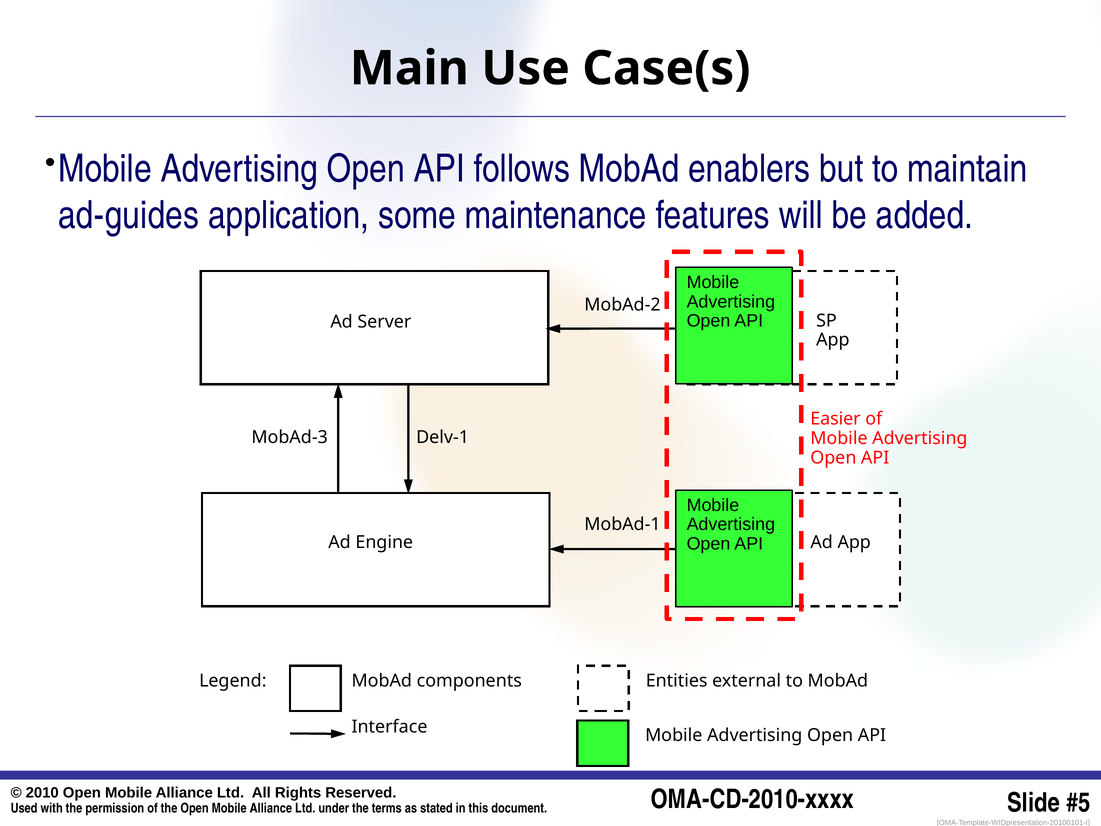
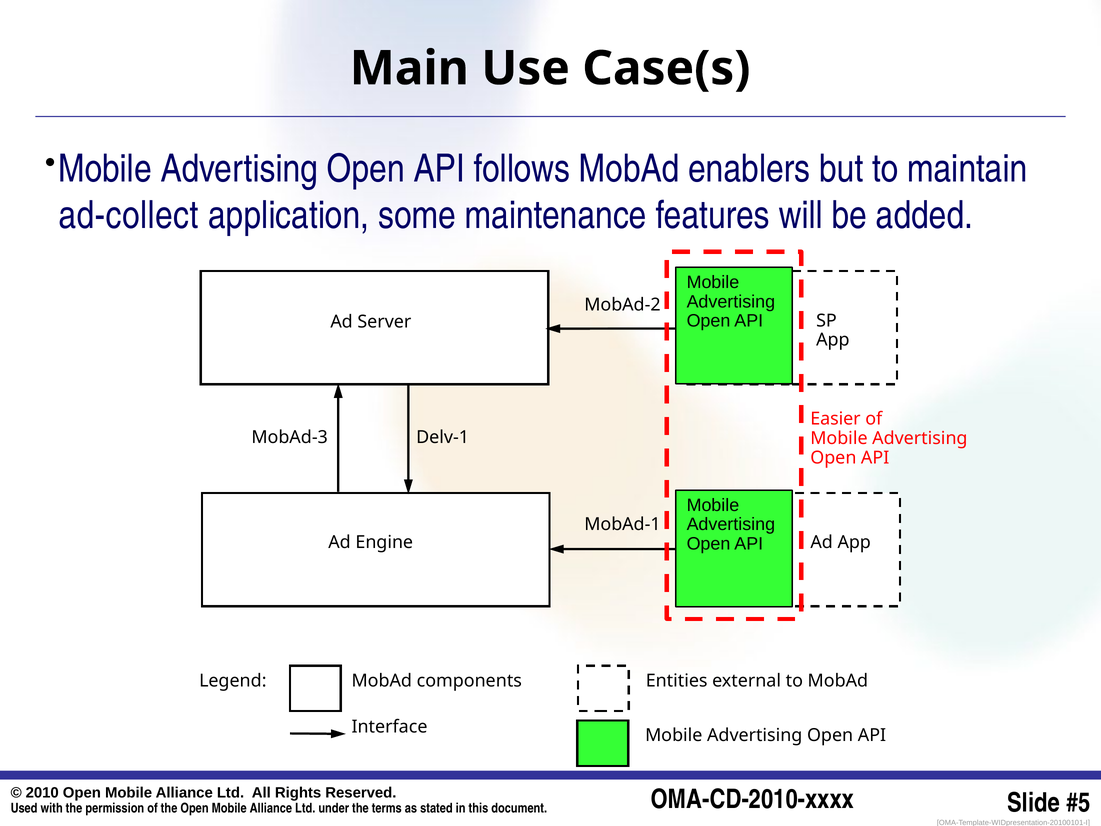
ad-guides: ad-guides -> ad-collect (129, 215)
